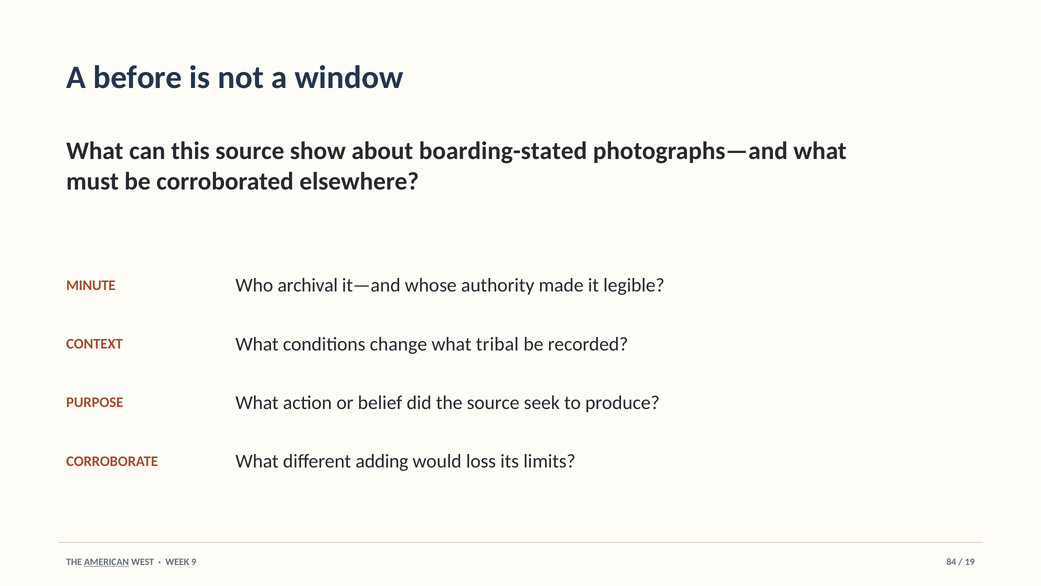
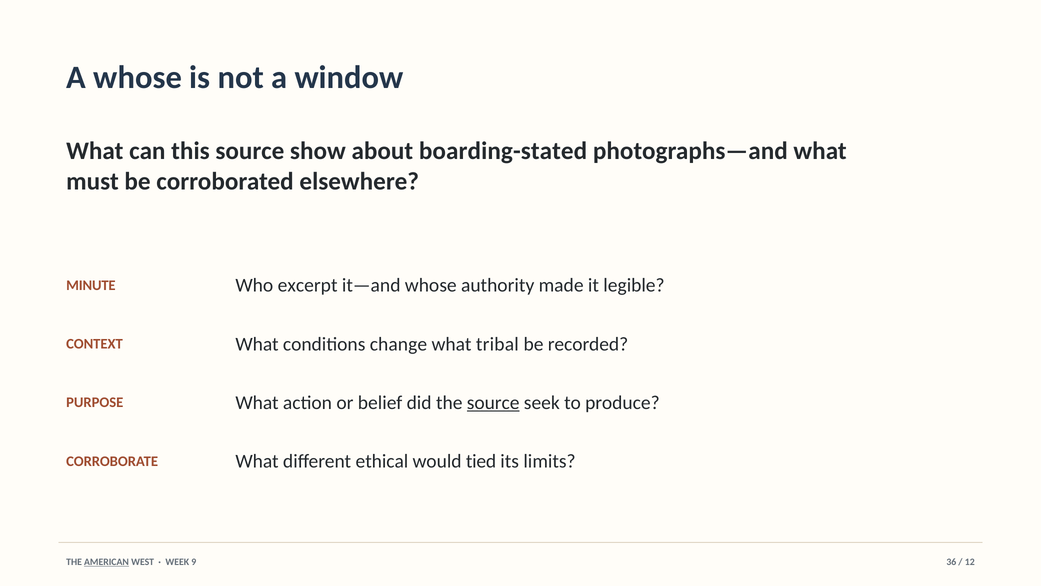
A before: before -> whose (138, 78)
archival: archival -> excerpt (308, 285)
source underline: none -> present (493, 402)
adding: adding -> ethical (382, 461)
loss: loss -> tied (481, 461)
84: 84 -> 36 (951, 562)
19: 19 -> 12 (970, 562)
